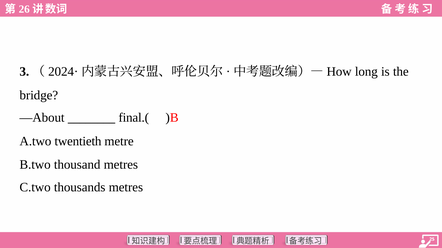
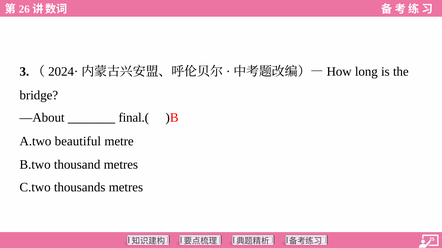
twentieth: twentieth -> beautiful (78, 142)
